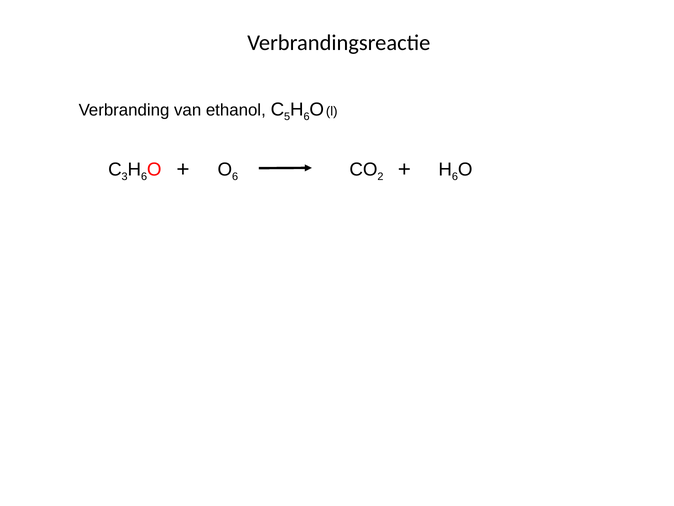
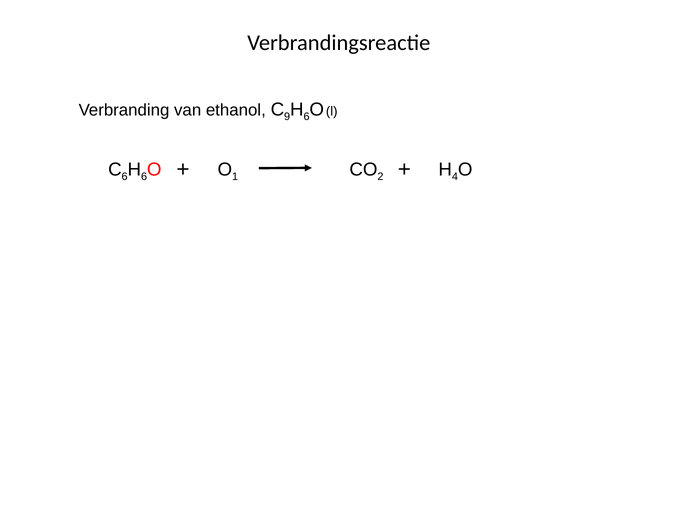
5: 5 -> 9 (287, 117)
3: 3 -> 6 (125, 176)
6: 6 -> 1 (235, 176)
6: 6 -> 4 (455, 176)
